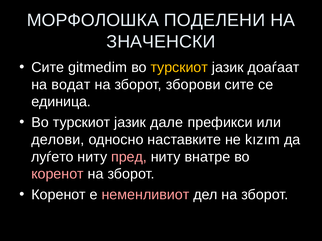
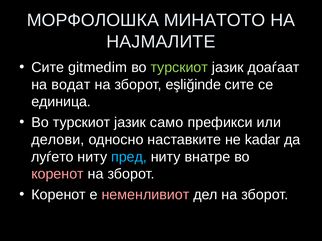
ПОДЕЛЕНИ: ПОДЕЛЕНИ -> МИНАТОТО (215, 20)
ЗНАЧЕНСКИ: ЗНАЧЕНСКИ -> НАЈМАЛИТЕ (161, 42)
турскиот colour: yellow -> light green (179, 68)
зборови: зборови -> eşliğinde (193, 85)
дале: дале -> само (167, 123)
kızım: kızım -> kadar (263, 140)
пред colour: pink -> light blue (129, 157)
